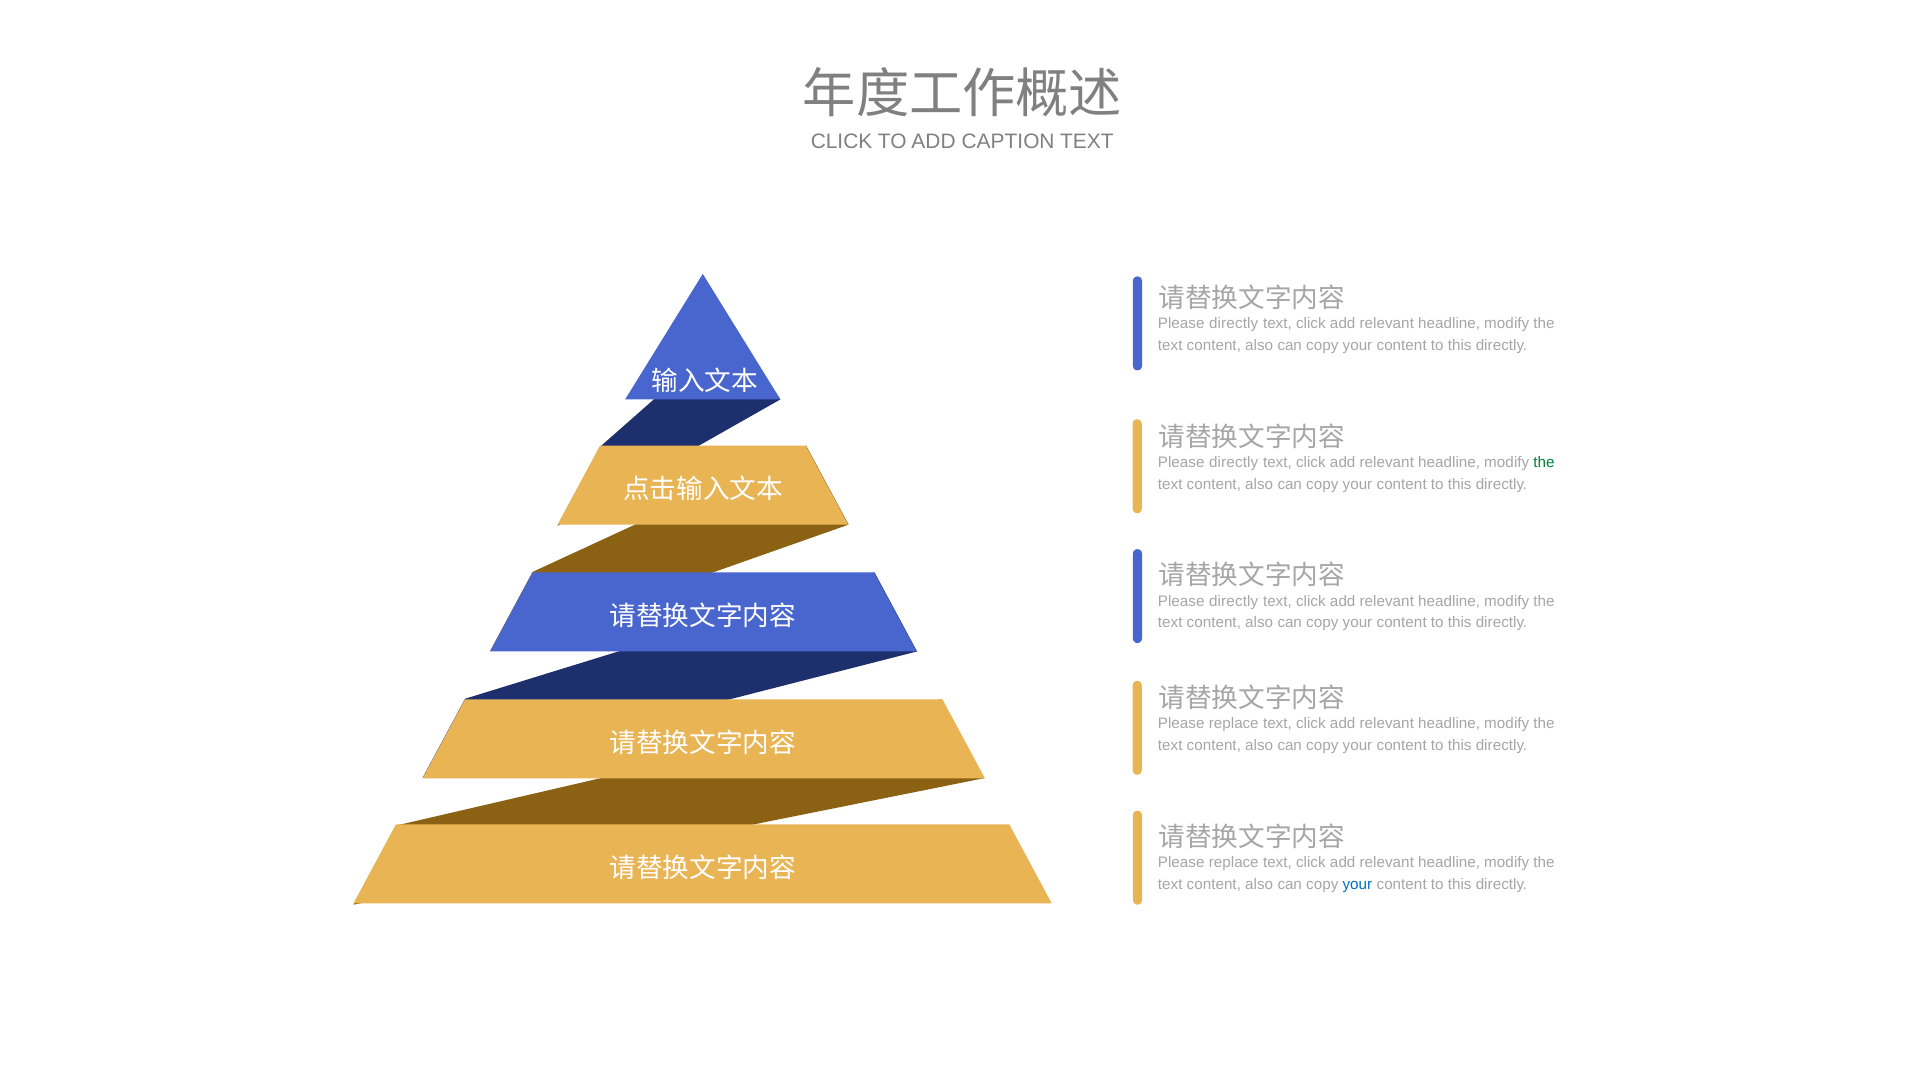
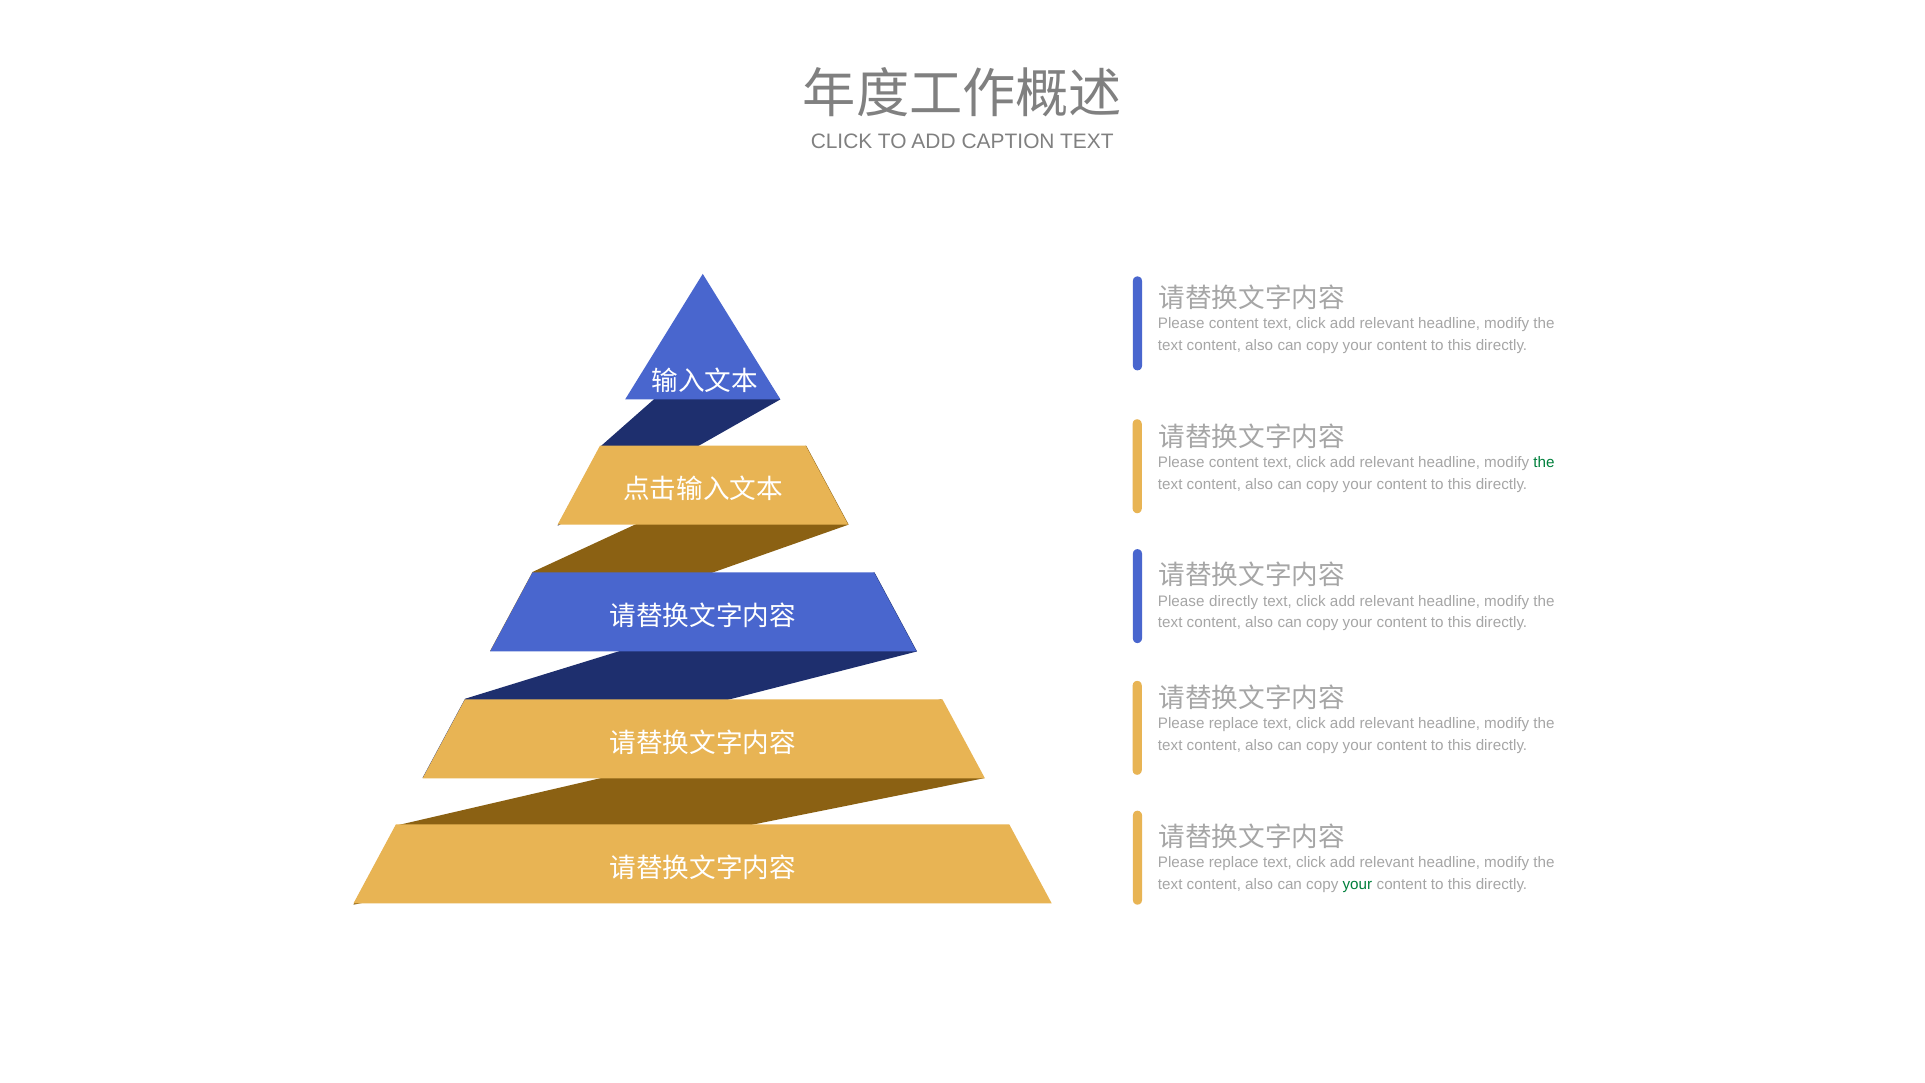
directly: directly -> content (1234, 323)
directly: directly -> content (1234, 462)
your colour: blue -> green (1357, 884)
